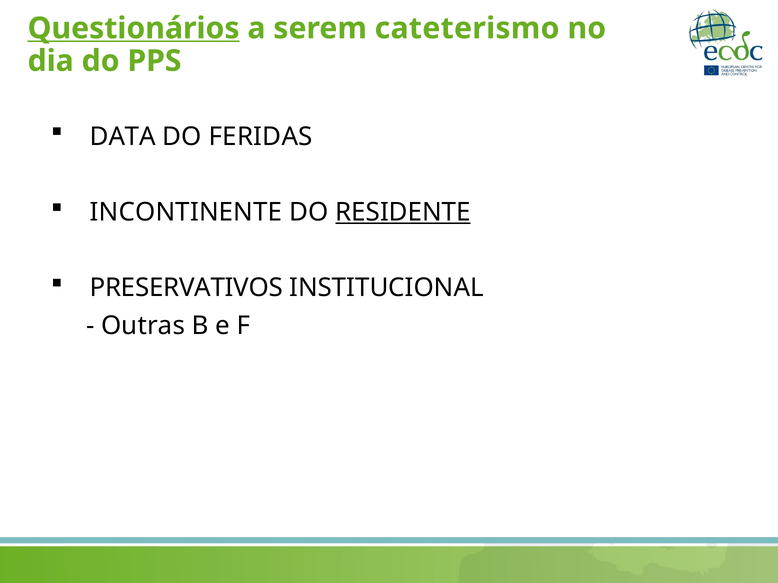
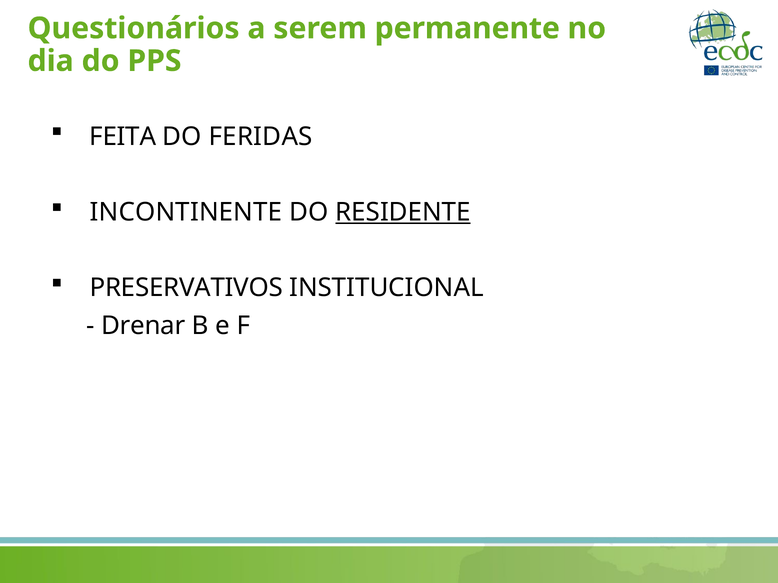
Questionários underline: present -> none (134, 28)
cateterismo: cateterismo -> permanente (467, 28)
DATA: DATA -> FEITA (123, 137)
Outras: Outras -> Drenar (143, 326)
